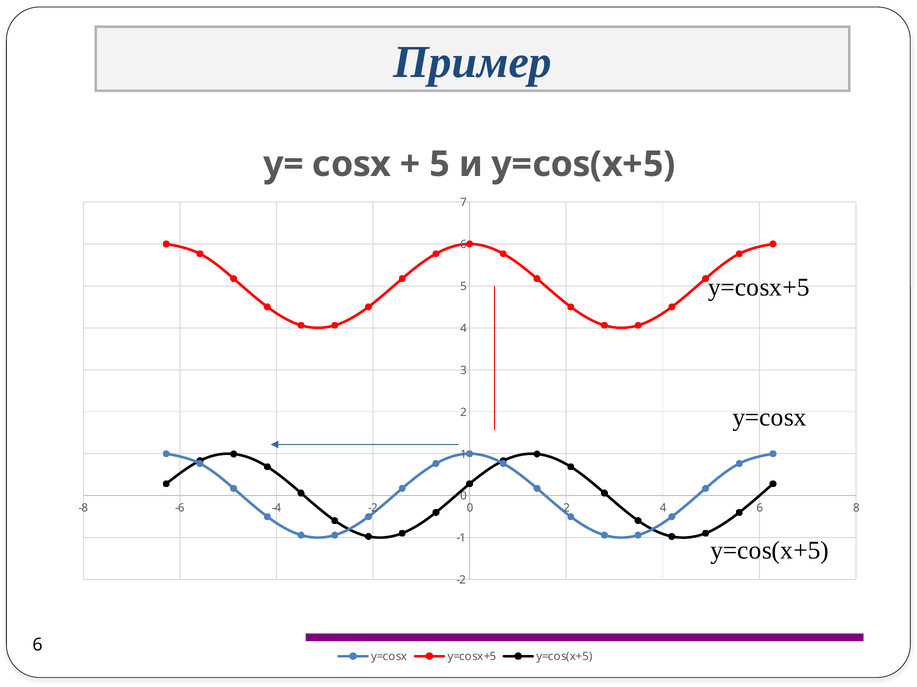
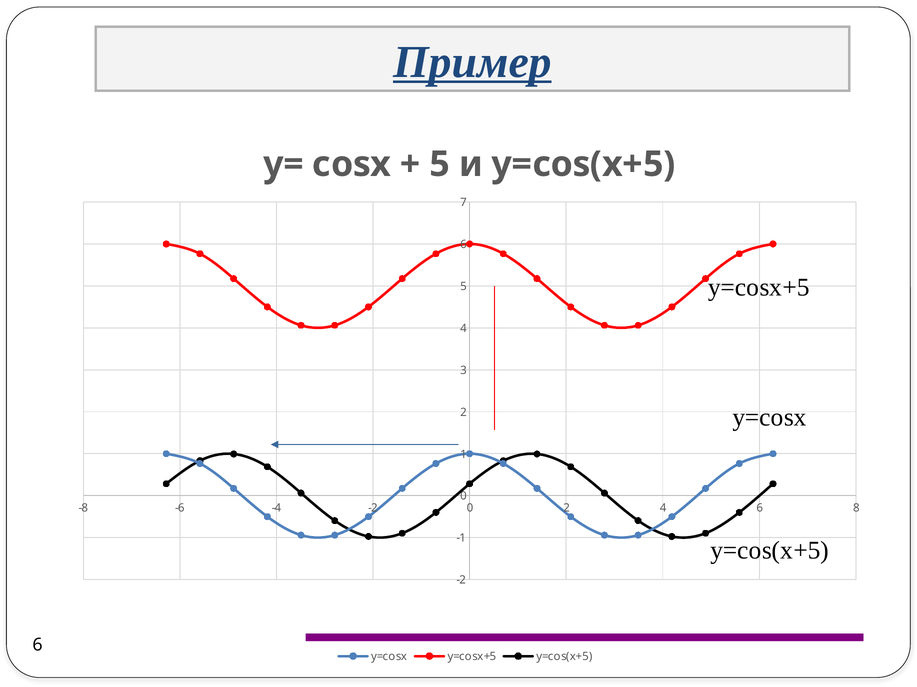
Пример underline: none -> present (472, 62)
